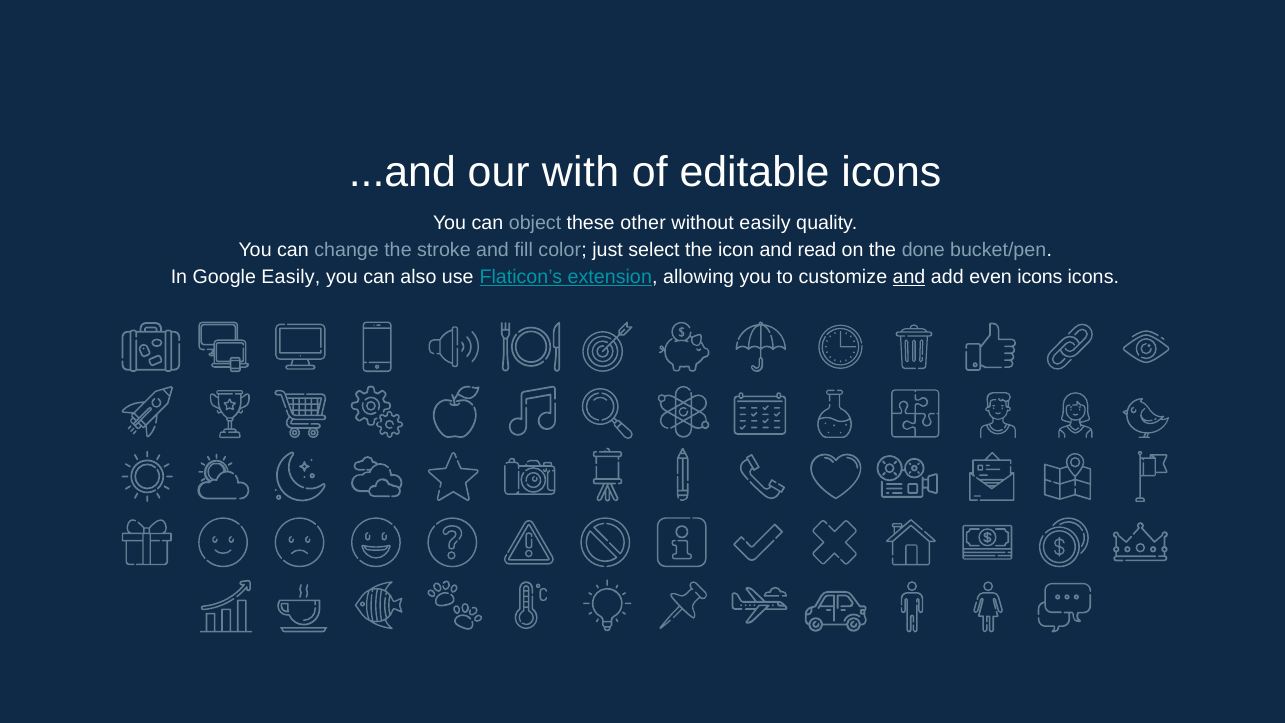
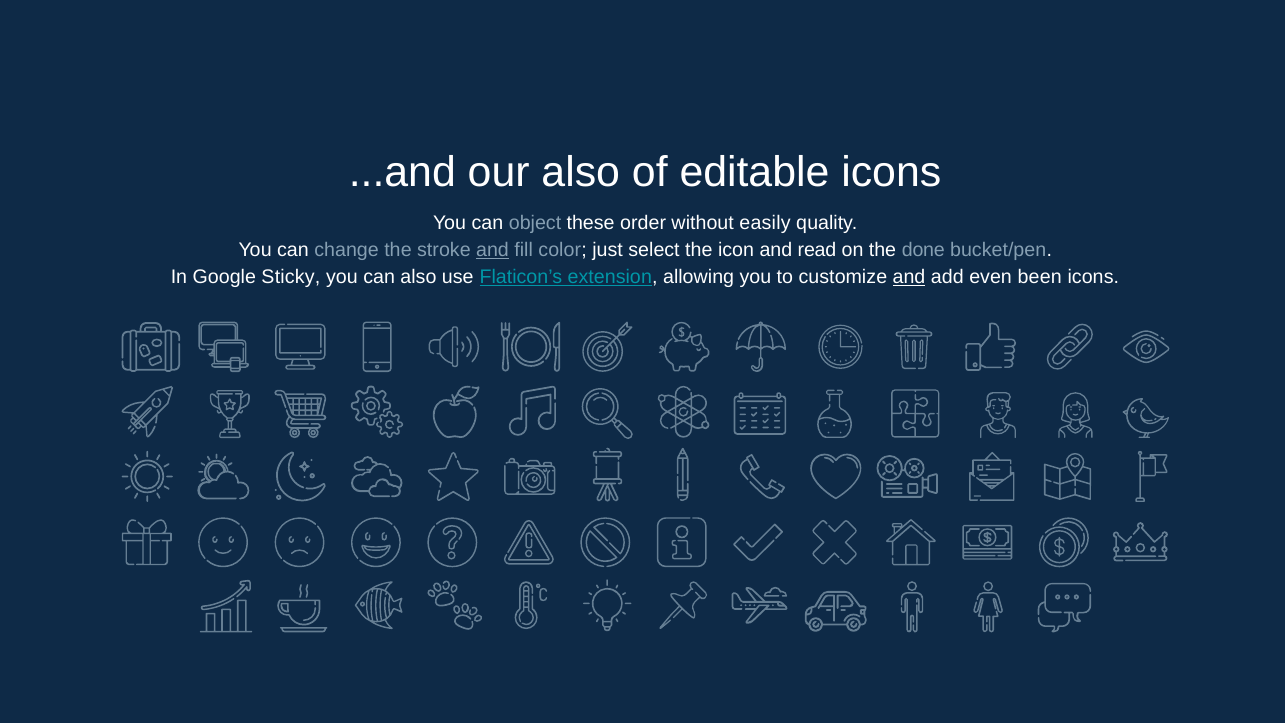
our with: with -> also (581, 173)
other: other -> order (643, 223)
and underline: none -> present (492, 250)
Google Easily: Easily -> Sticky (291, 277)
even icons: icons -> been (1040, 277)
